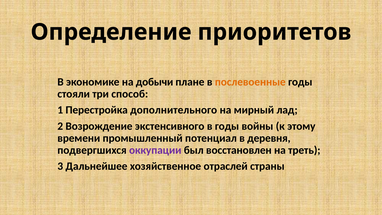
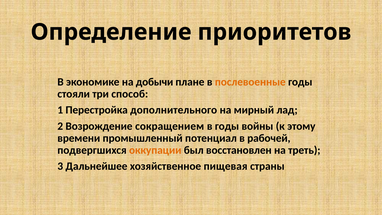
экстенсивного: экстенсивного -> сокращением (170, 126)
деревня: деревня -> рабочей (269, 138)
оккупации colour: purple -> orange (155, 150)
отраслей: отраслей -> пищевая (226, 166)
